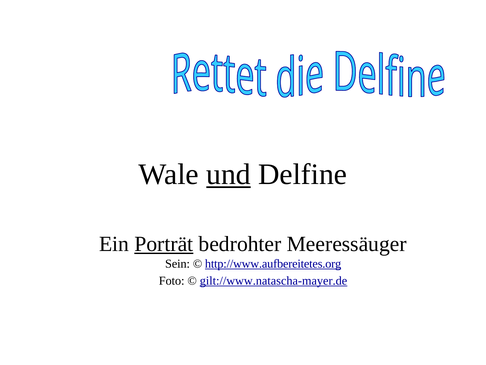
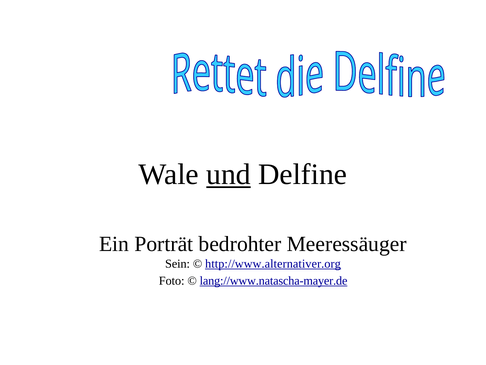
Porträt underline: present -> none (164, 244)
http://www.aufbereitetes.org: http://www.aufbereitetes.org -> http://www.alternativer.org (273, 263)
gilt://www.natascha-mayer.de: gilt://www.natascha-mayer.de -> lang://www.natascha-mayer.de (274, 280)
